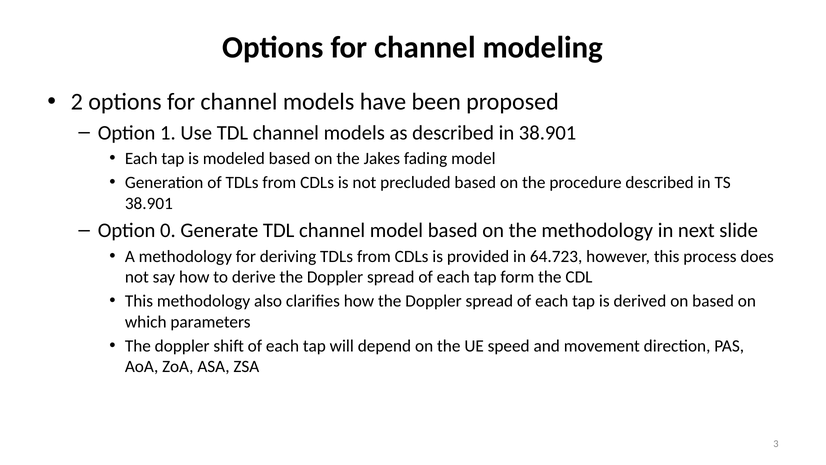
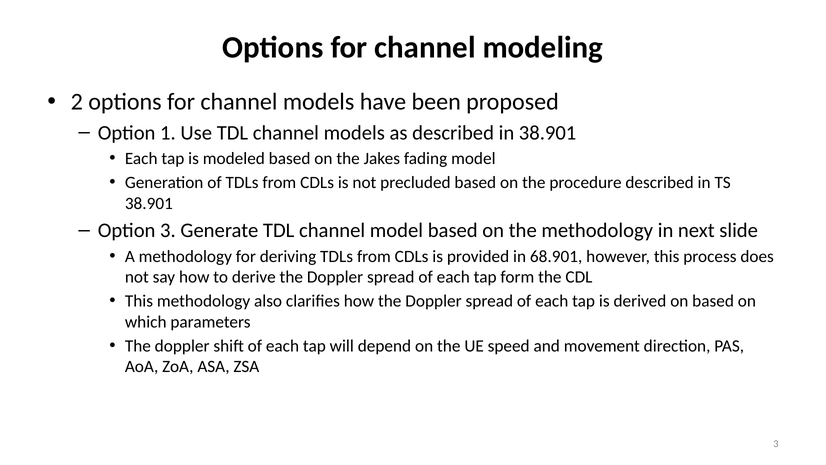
Option 0: 0 -> 3 (168, 230)
64.723: 64.723 -> 68.901 (556, 256)
